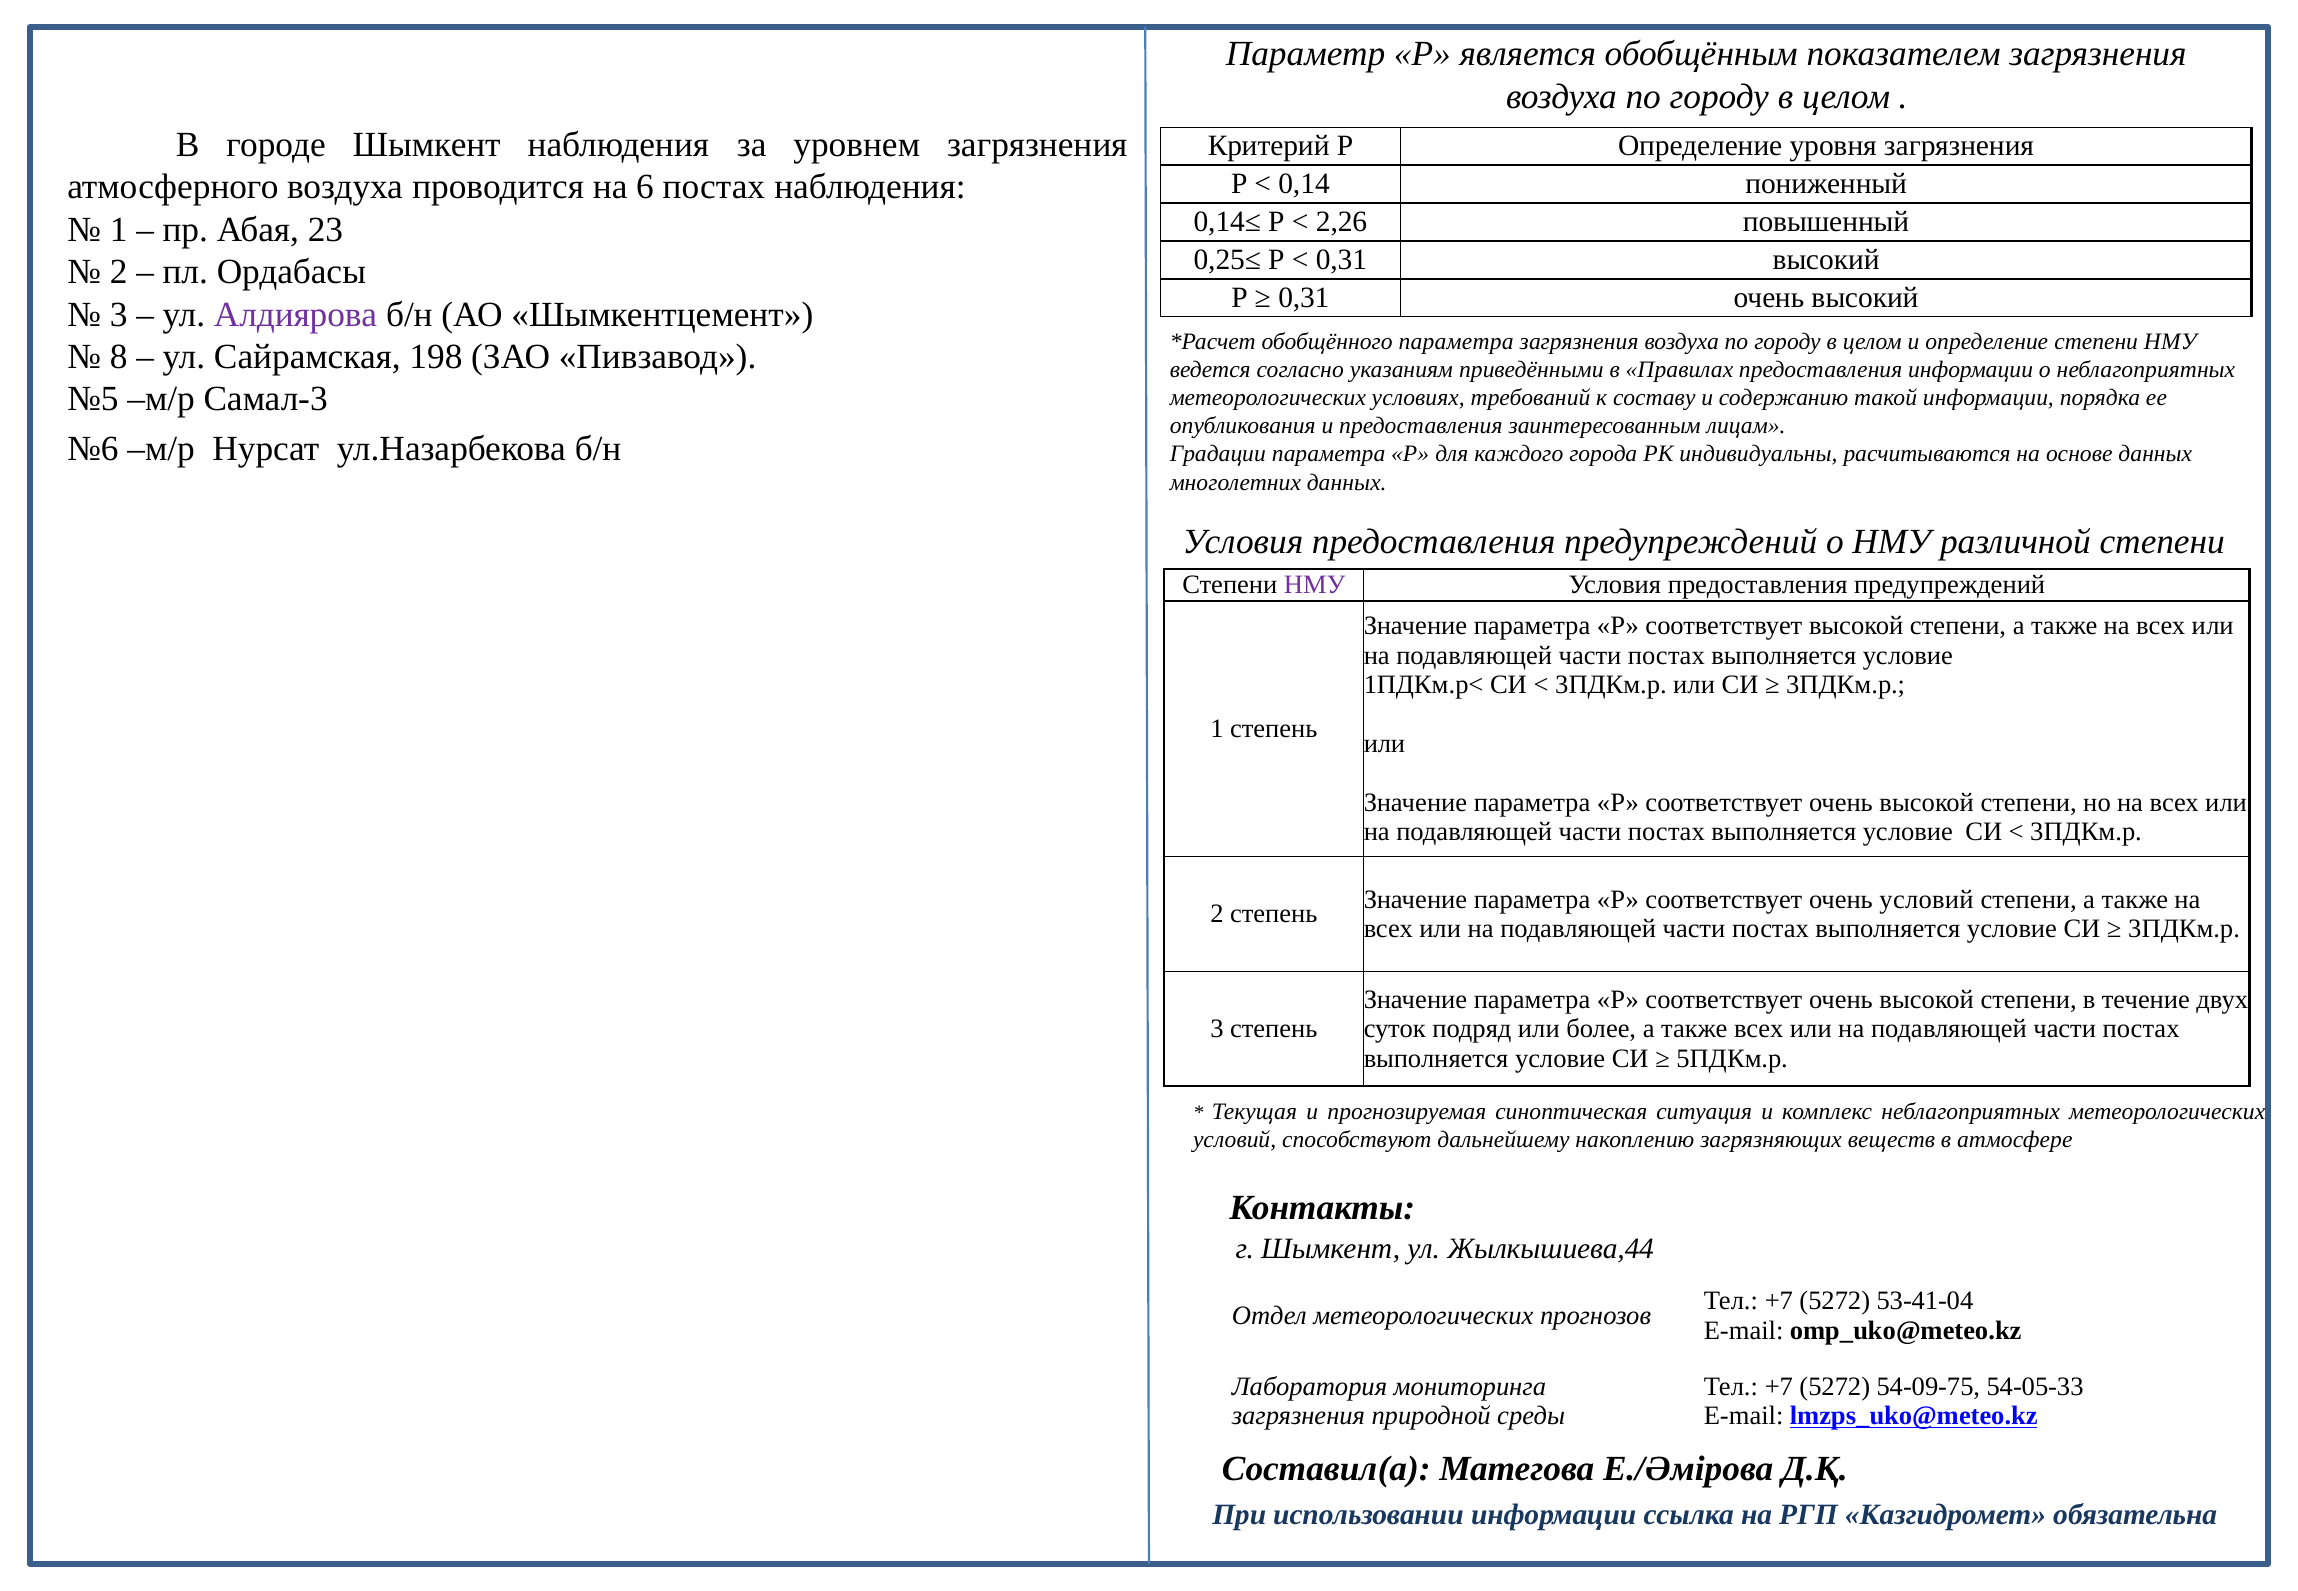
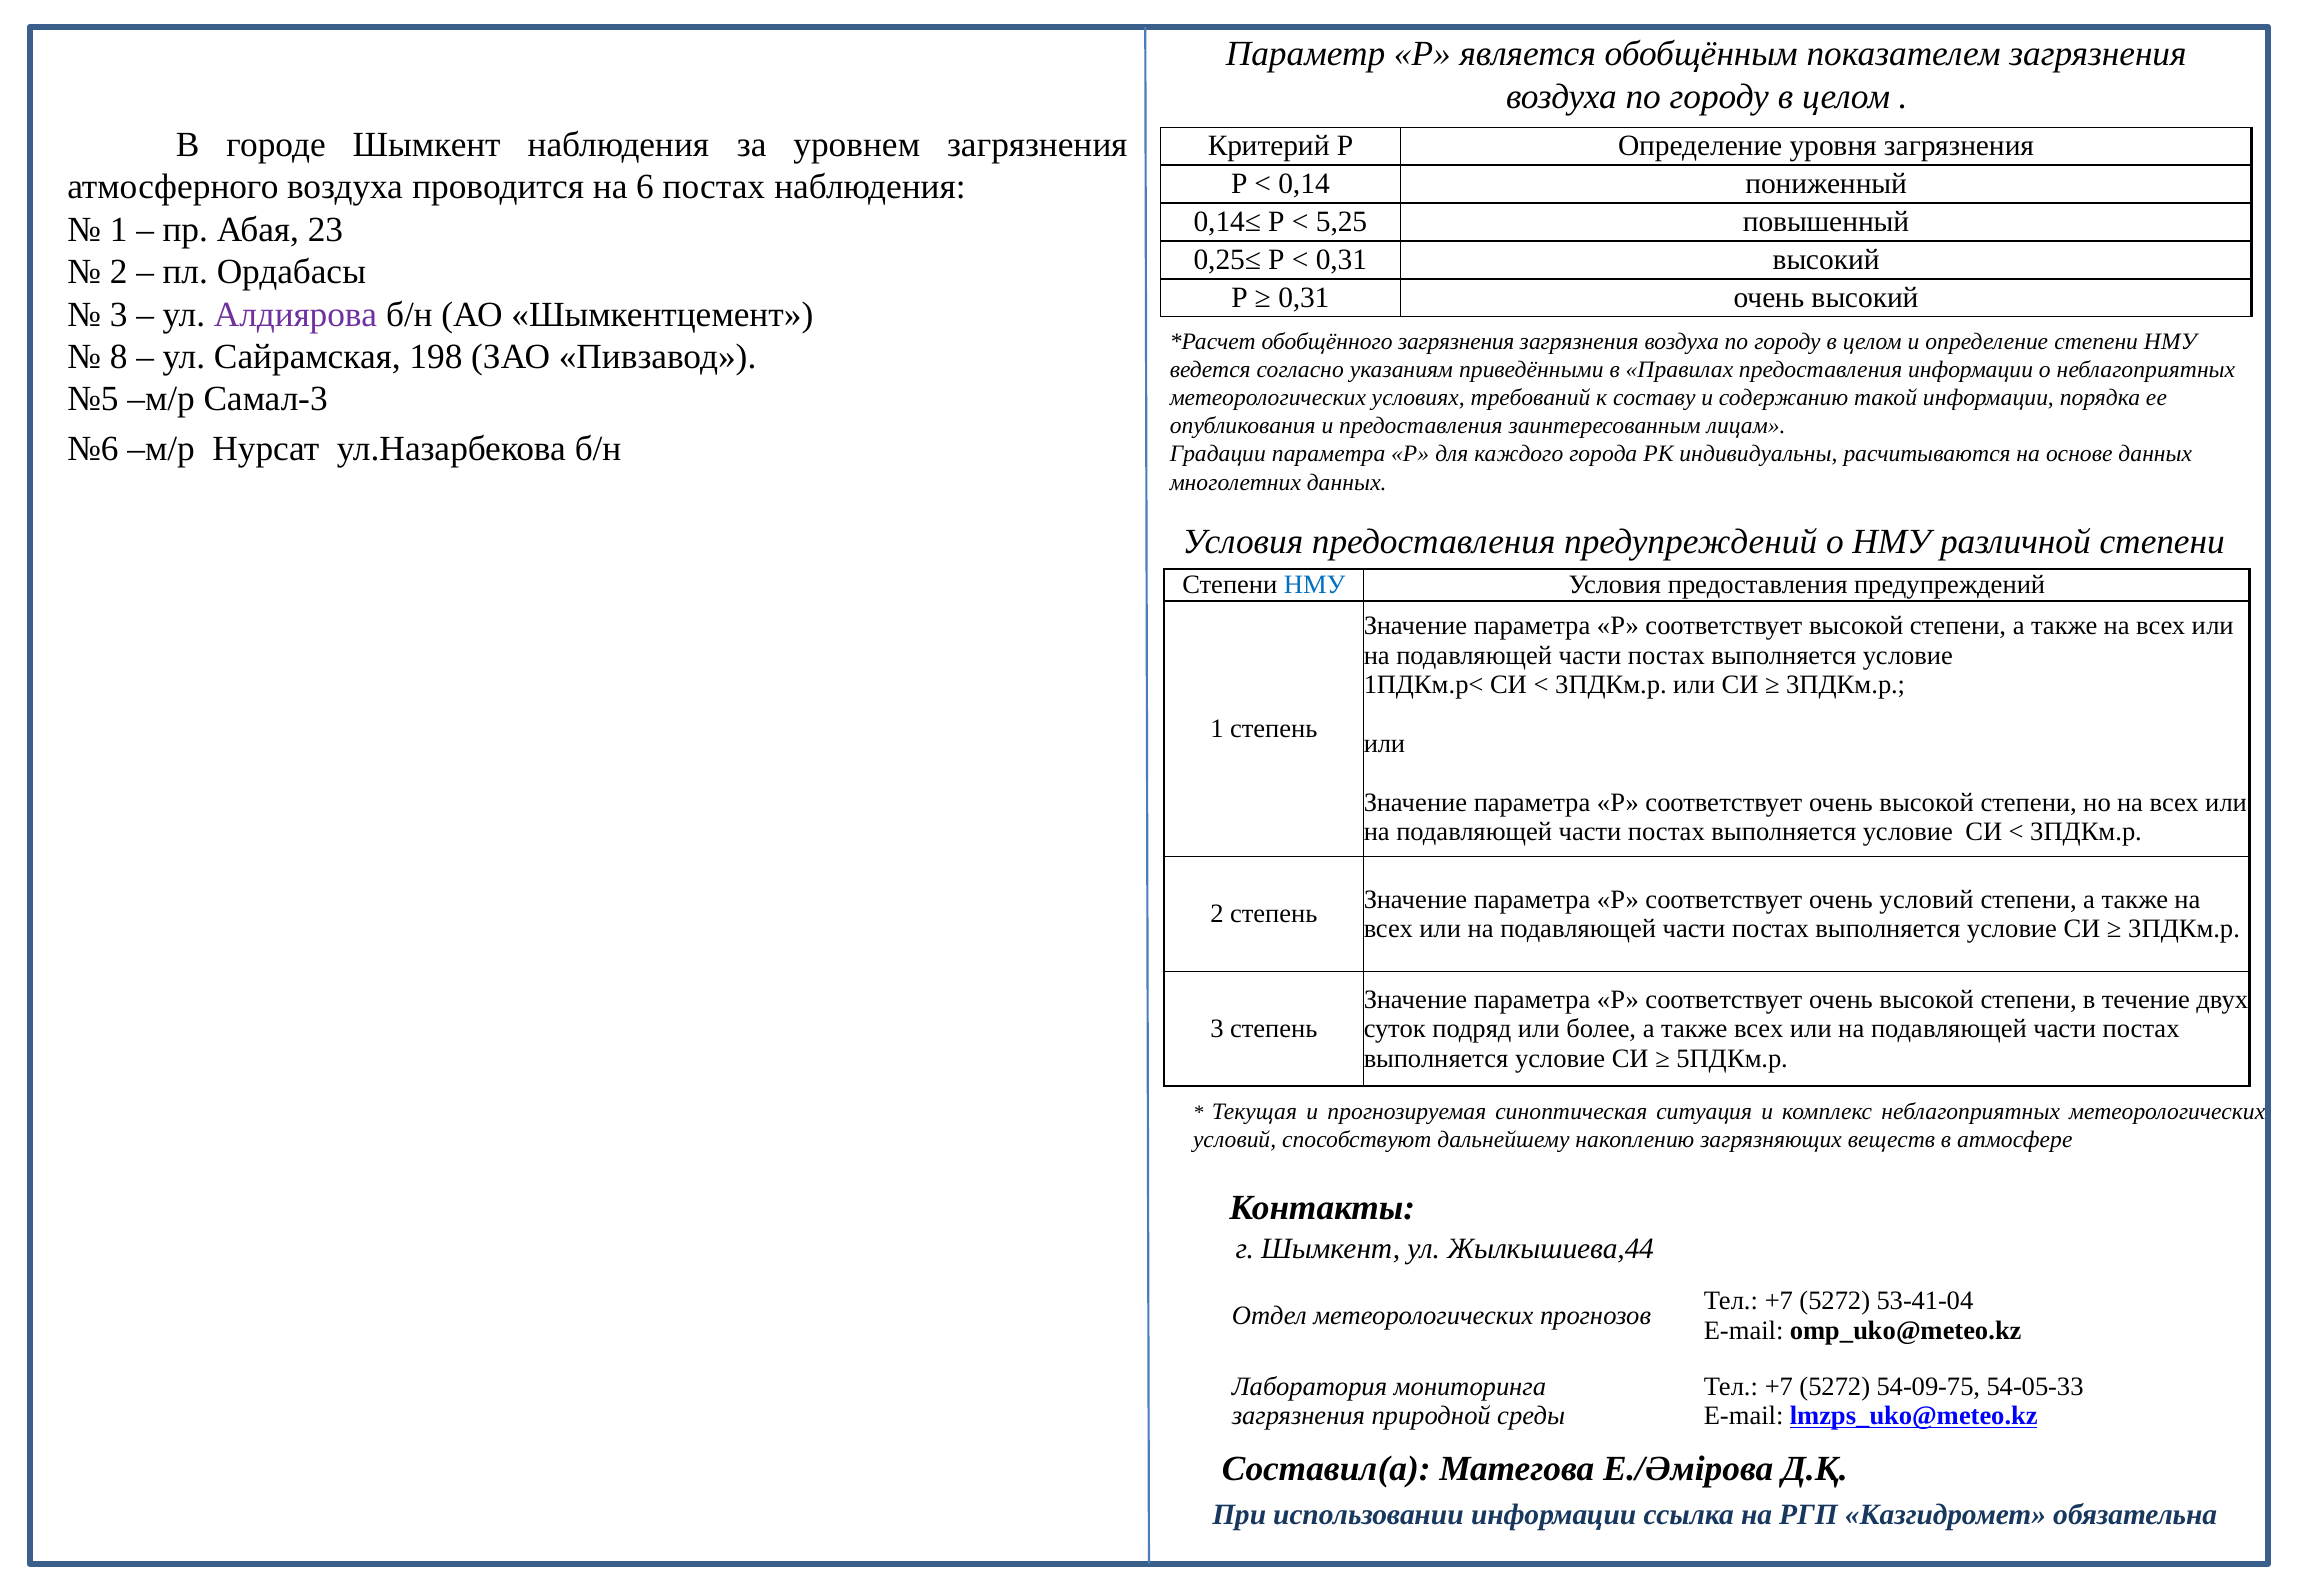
2,26: 2,26 -> 5,25 (1342, 222)
обобщённого параметра: параметра -> загрязнения (1456, 341)
НМУ colour: purple -> blue (1315, 585)
